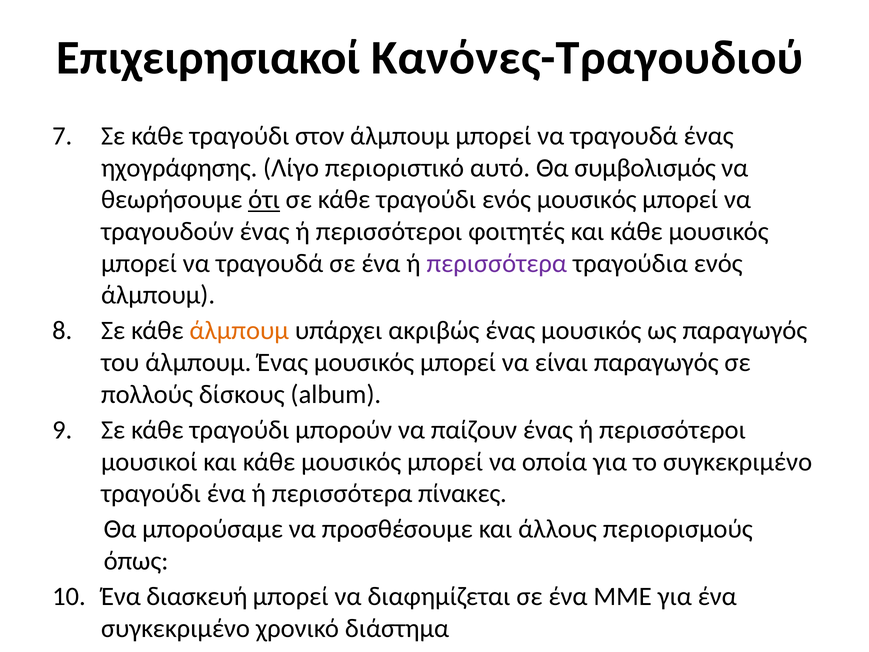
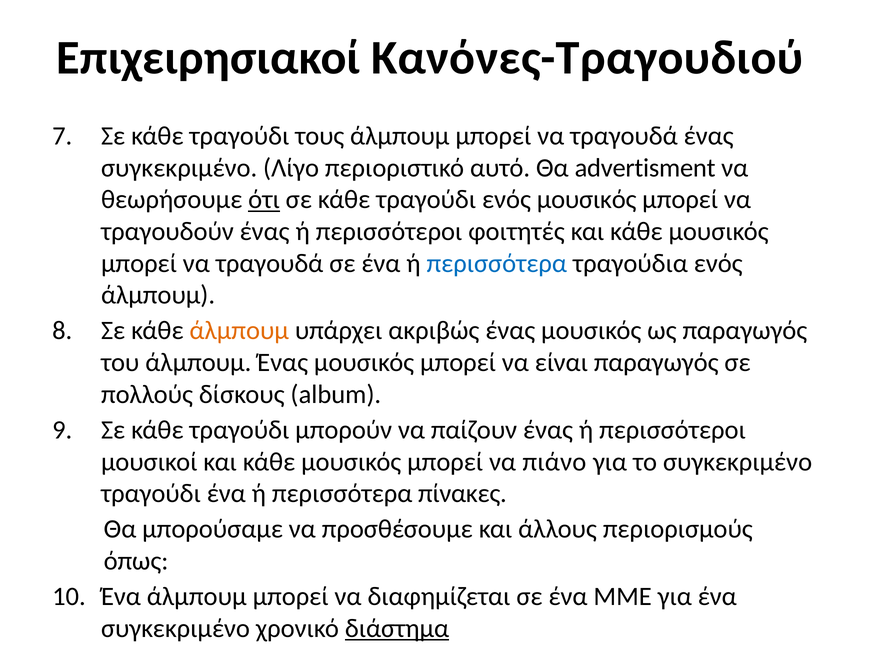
στον: στον -> τους (320, 136)
ηχογράφησης: ηχογράφησης -> συγκεκριμένο (179, 168)
συμβολισμός: συμβολισμός -> advertisment (645, 168)
περισσότερα colour: purple -> blue (497, 263)
οποία: οποία -> πιάνο (554, 462)
Ένα διασκευή: διασκευή -> άλμπουμ (197, 596)
διάστημα underline: none -> present (397, 628)
